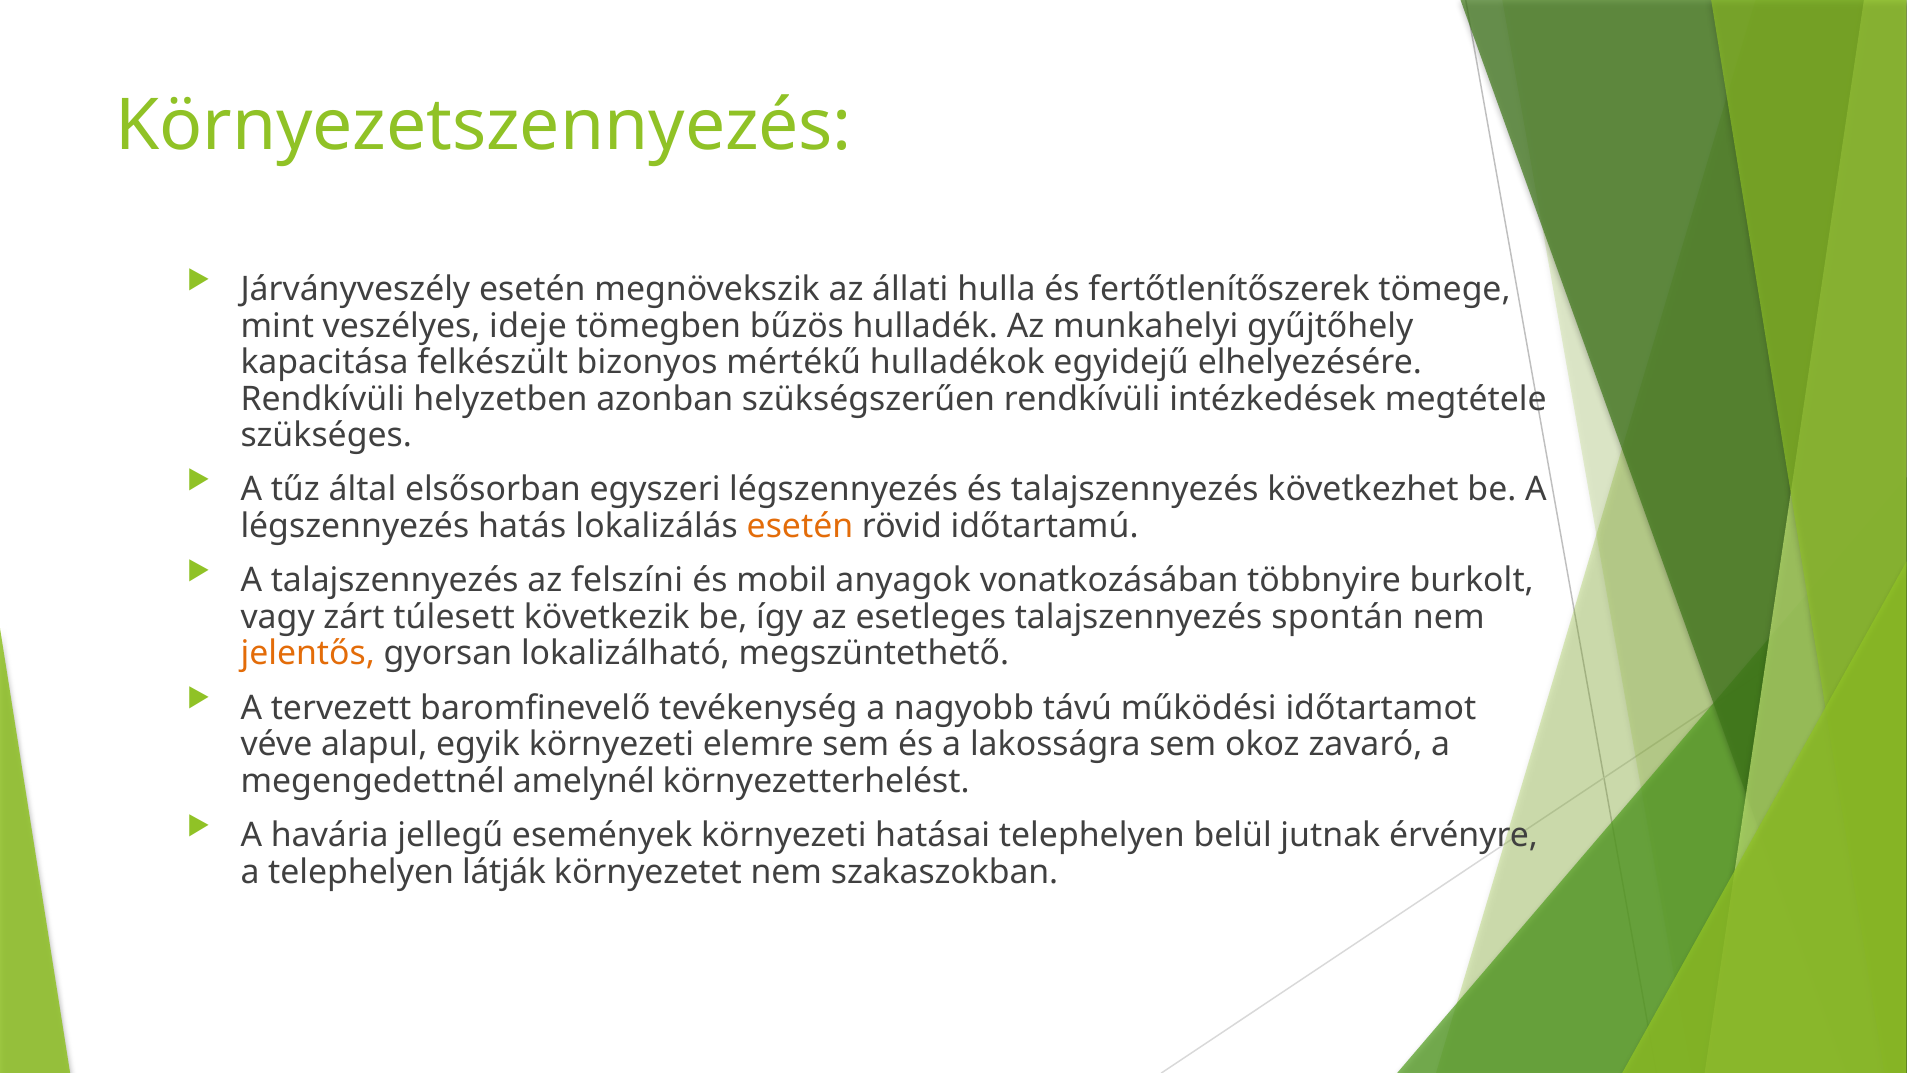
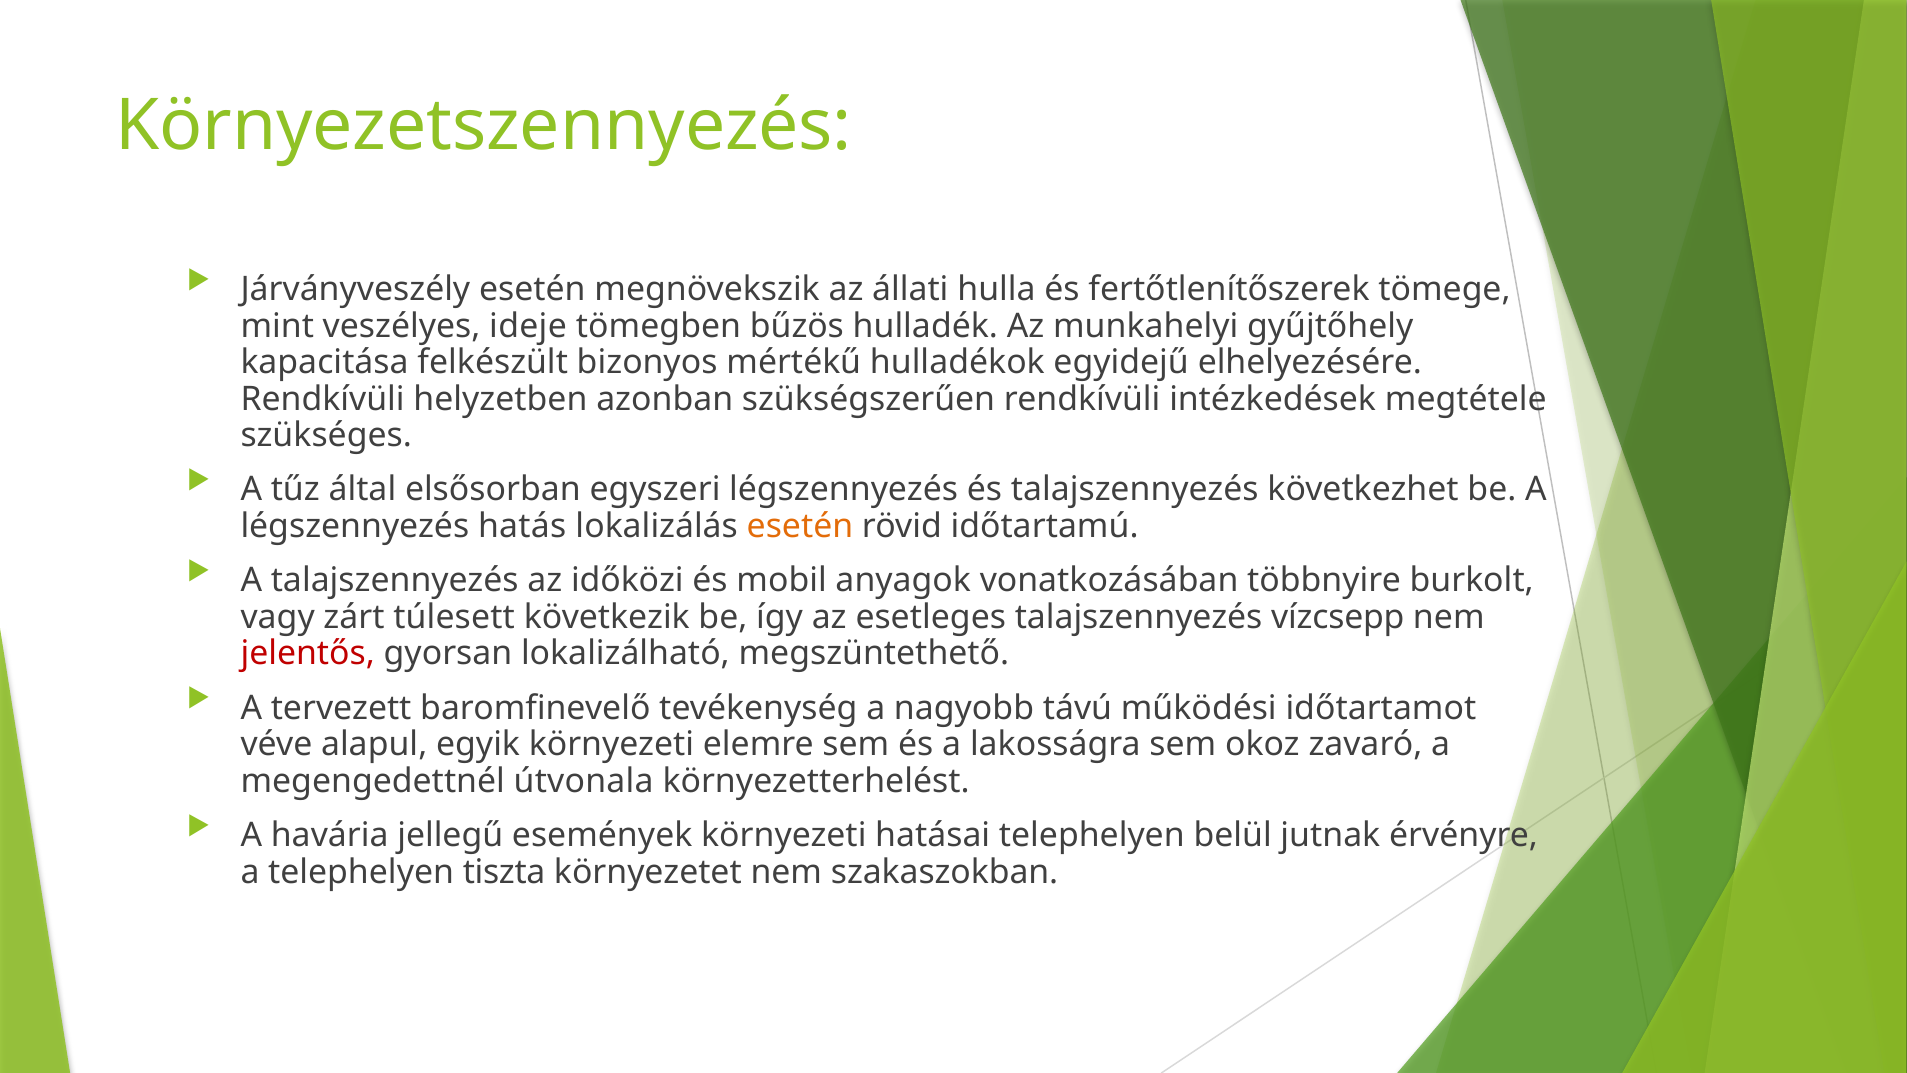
felszíni: felszíni -> időközi (627, 580)
spontán: spontán -> vízcsepp (1338, 617)
jelentős colour: orange -> red (308, 653)
amelynél: amelynél -> útvonala (584, 781)
látják: látják -> tiszta (504, 872)
